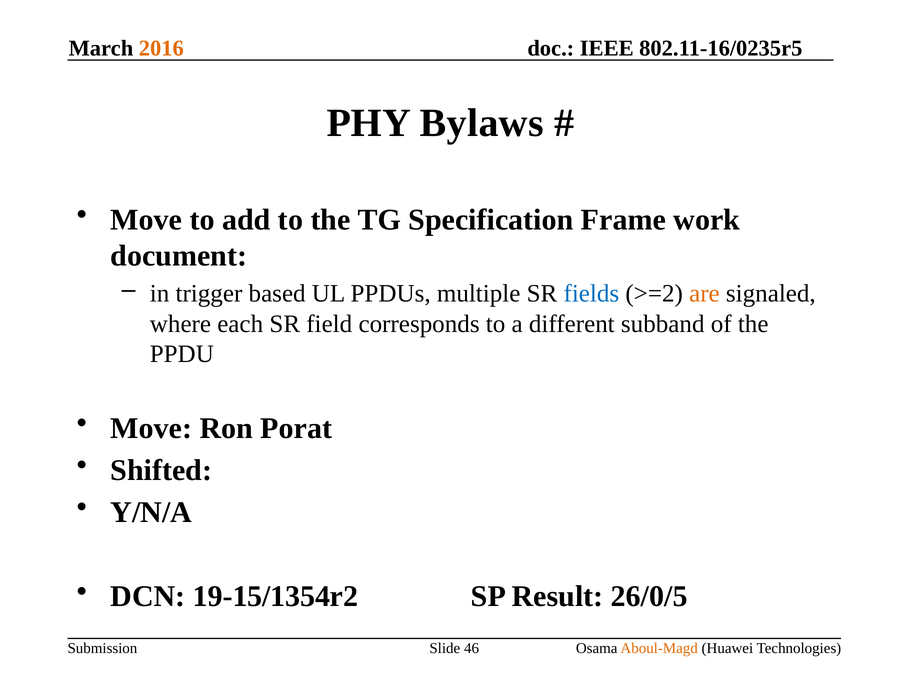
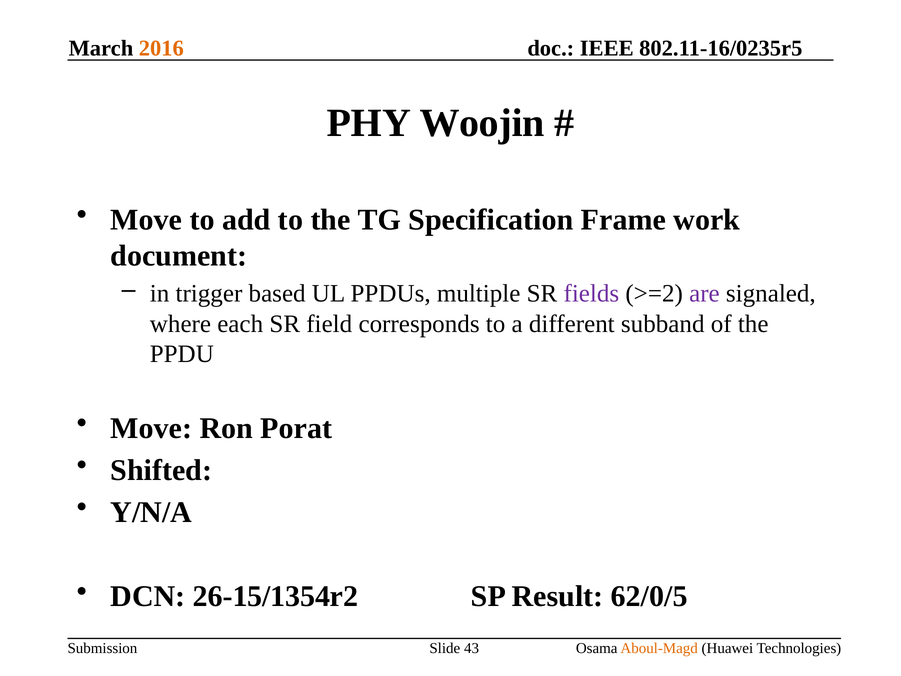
Bylaws: Bylaws -> Woojin (482, 123)
fields colour: blue -> purple (591, 294)
are colour: orange -> purple (704, 294)
19-15/1354r2: 19-15/1354r2 -> 26-15/1354r2 (276, 596)
26/0/5: 26/0/5 -> 62/0/5 (649, 596)
46: 46 -> 43 (472, 648)
